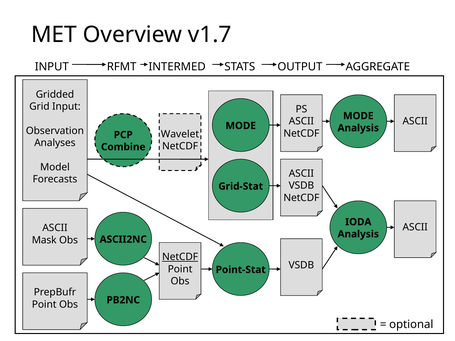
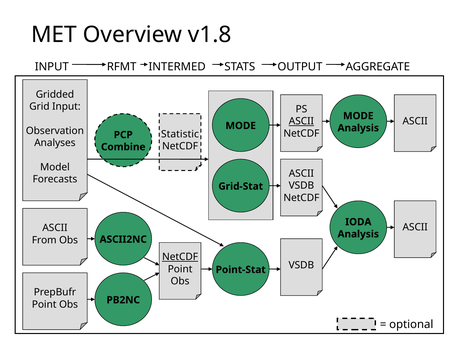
v1.7: v1.7 -> v1.8 (210, 35)
ASCII underline: none -> present (301, 121)
Wavelet: Wavelet -> Statistic (180, 134)
Mask: Mask -> From (44, 240)
